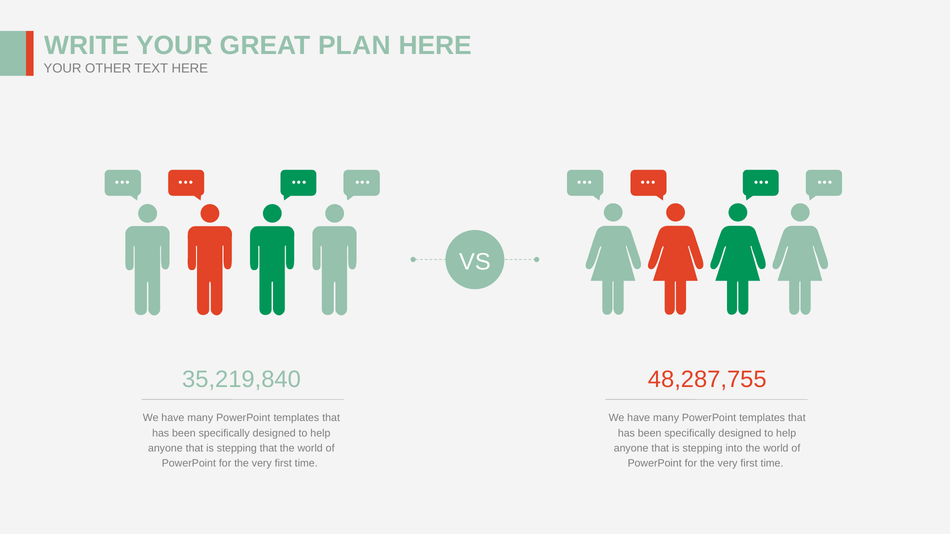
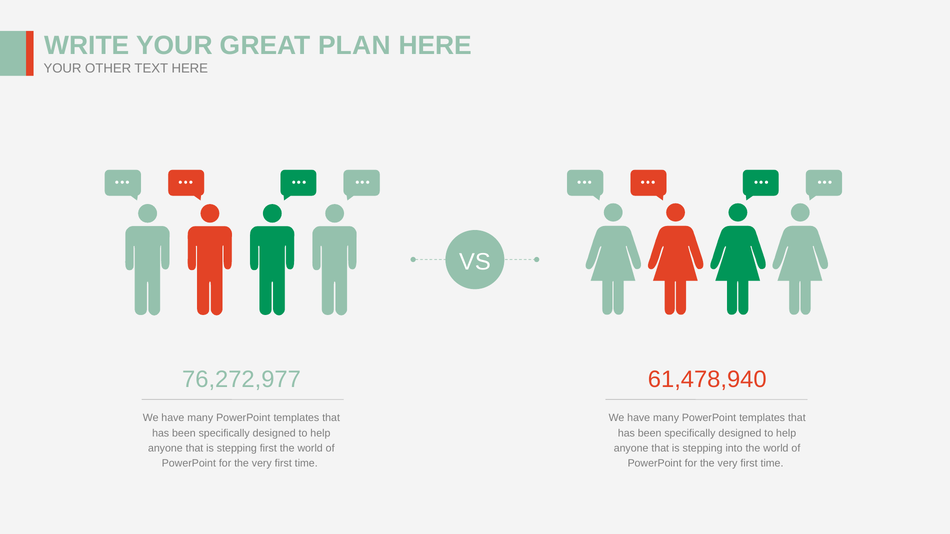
35,219,840: 35,219,840 -> 76,272,977 (241, 379)
48,287,755: 48,287,755 -> 61,478,940 (707, 379)
stepping that: that -> first (268, 448)
